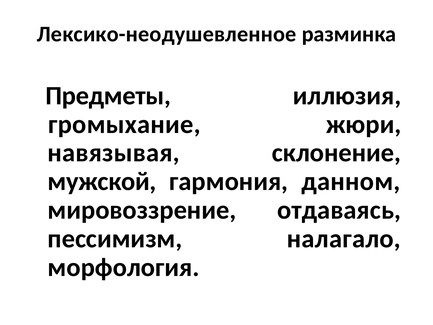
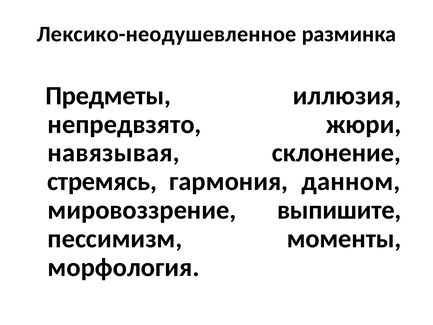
громыхание: громыхание -> непредвзято (125, 124)
мужской: мужской -> стремясь (102, 181)
отдаваясь: отдаваясь -> выпишите (339, 210)
налагало: налагало -> моменты (344, 239)
